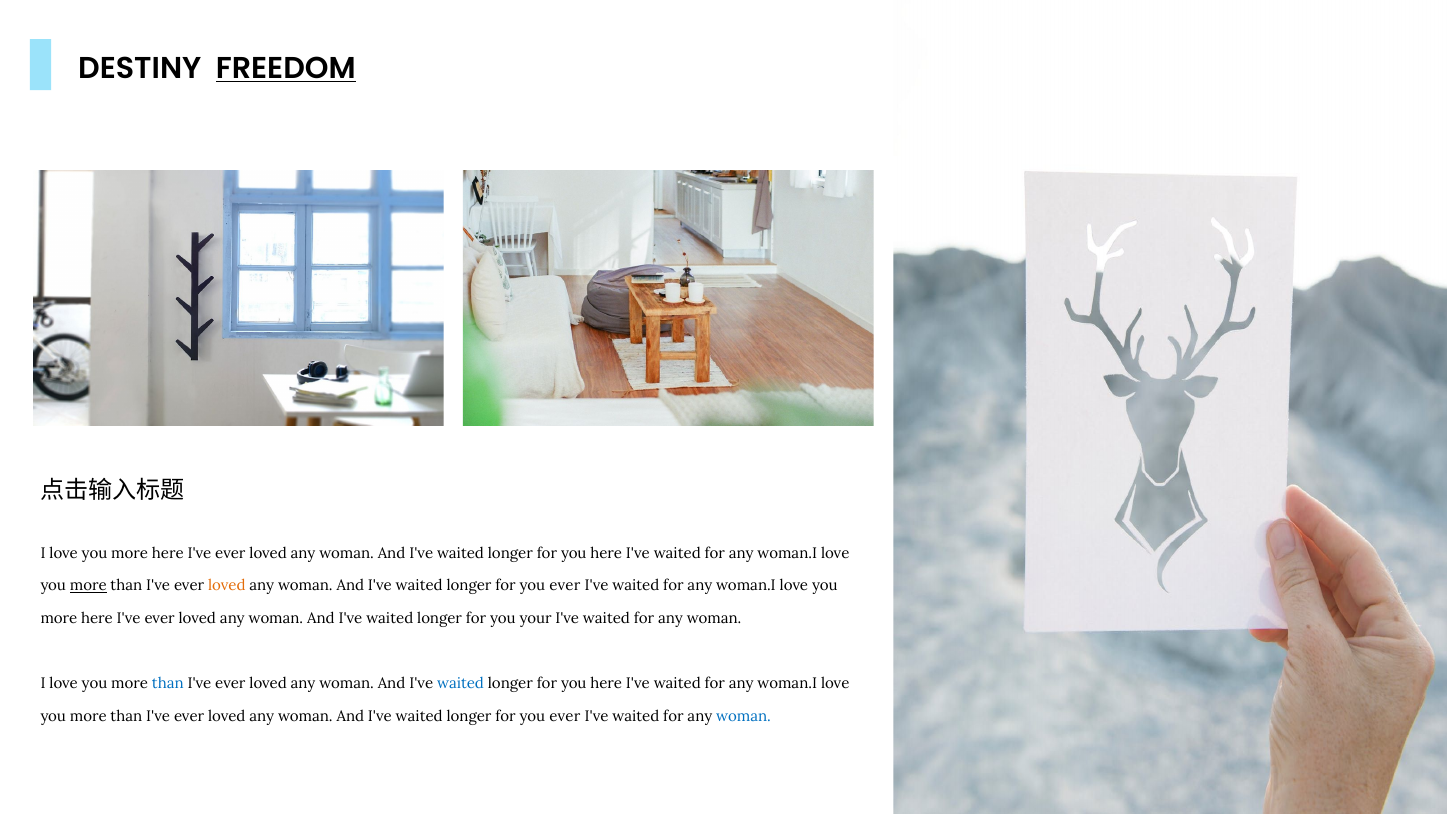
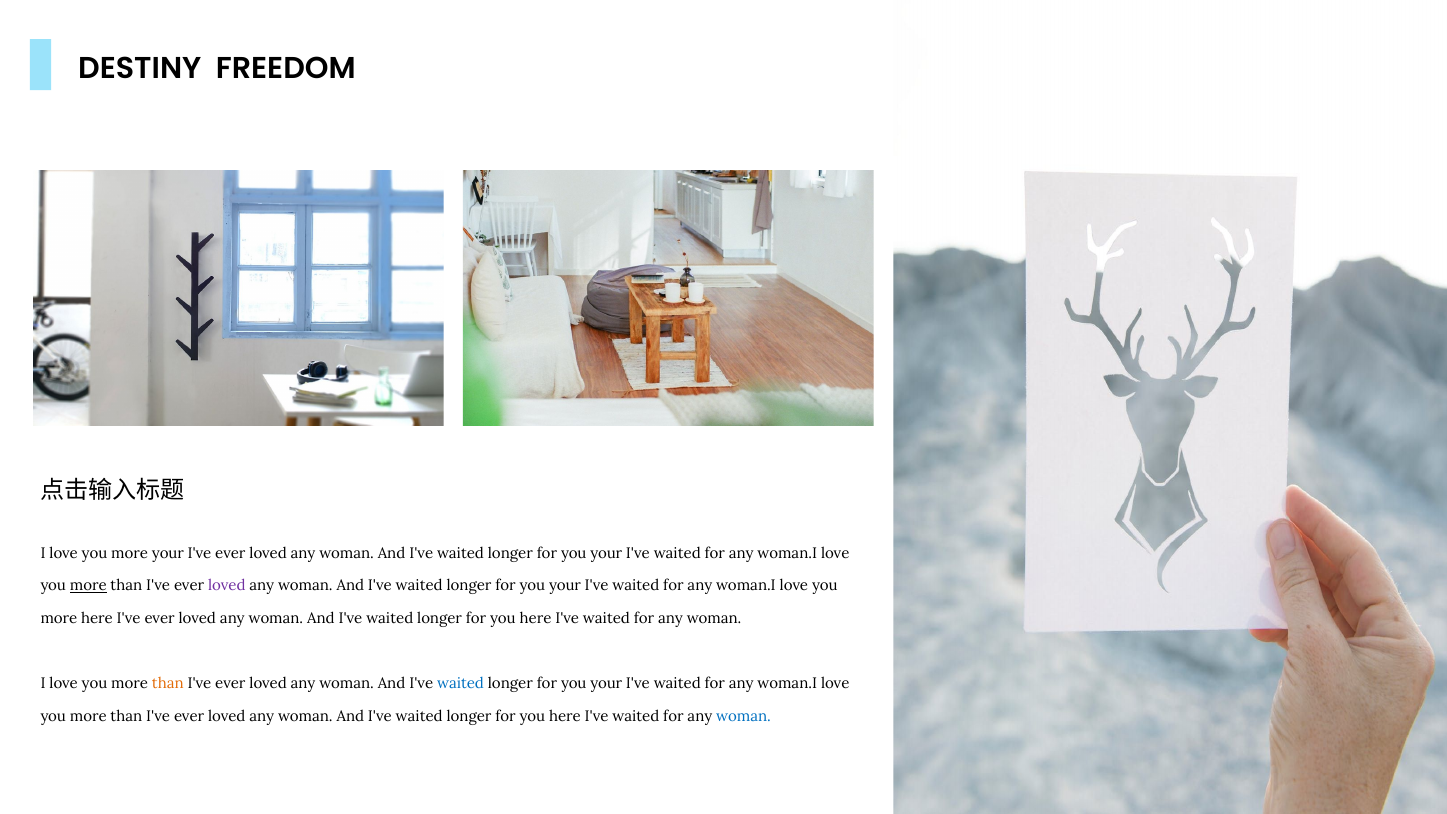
FREEDOM underline: present -> none (286, 68)
here: here -> your (168, 553)
here: here -> your (606, 553)
loved colour: orange -> purple (227, 586)
ever: ever -> your (565, 586)
your: your -> here (536, 618)
than colour: blue -> orange (168, 684)
here: here -> your (606, 684)
ever: ever -> here (565, 716)
